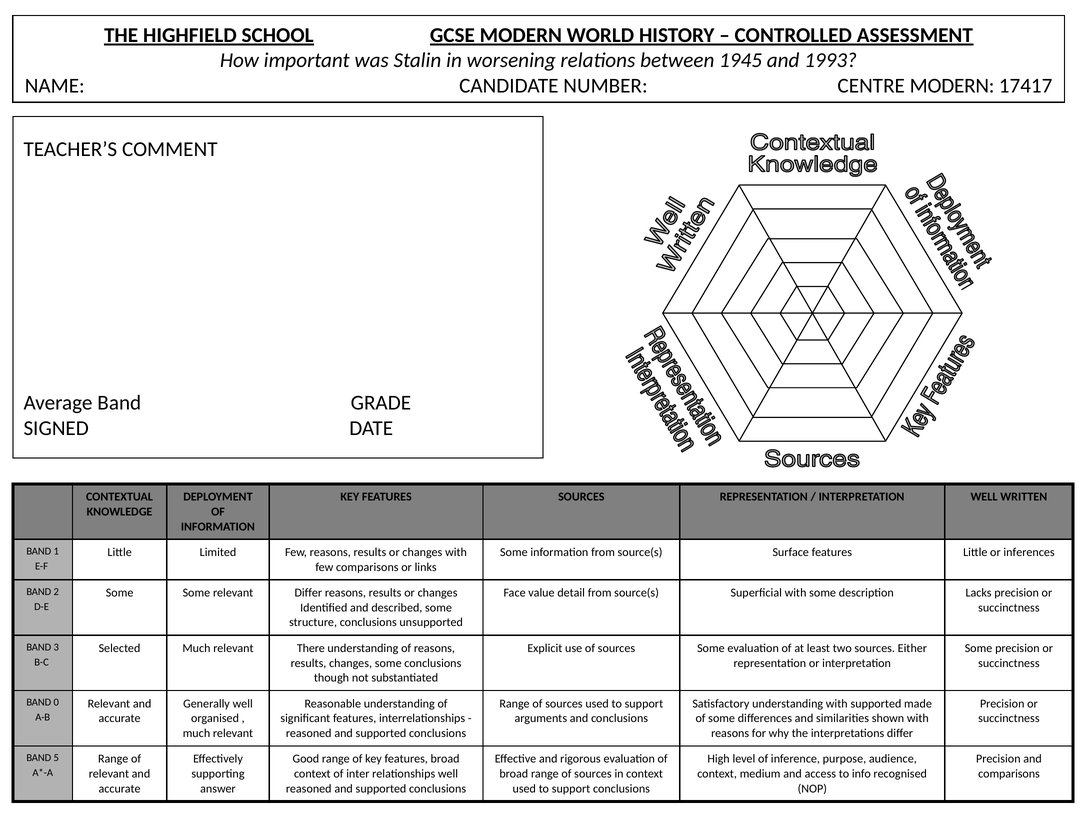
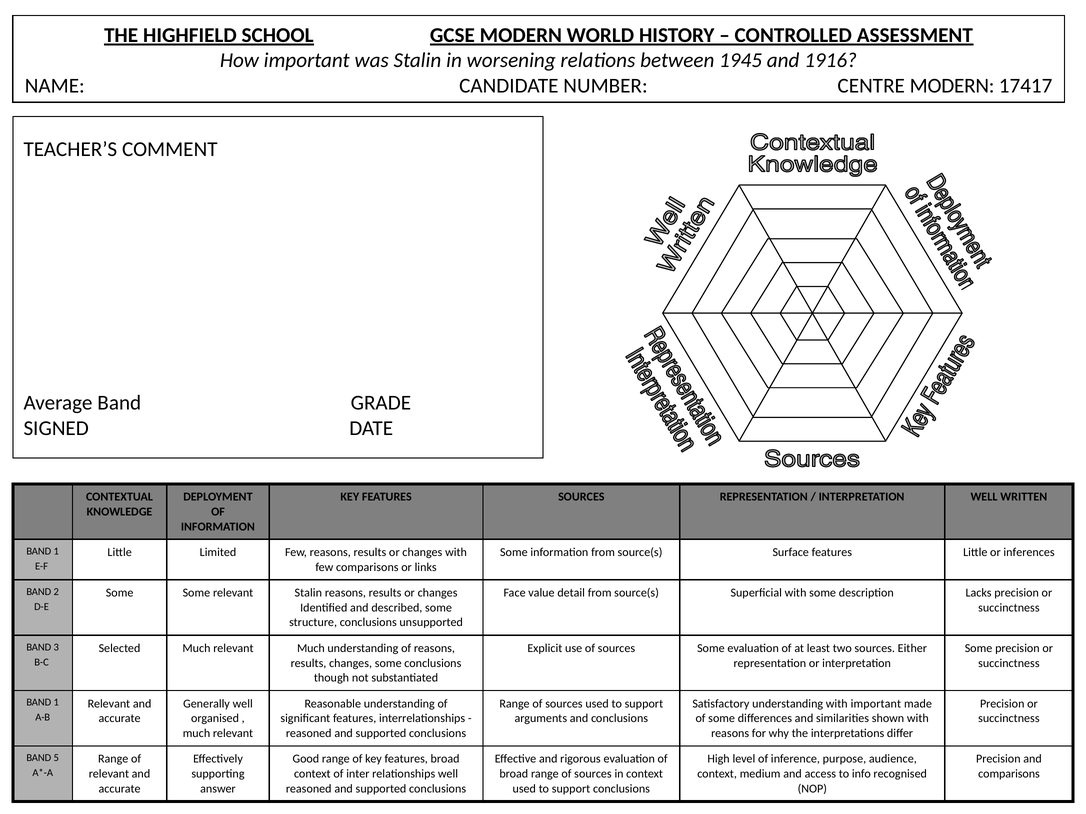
1993: 1993 -> 1916 (831, 60)
relevant Differ: Differ -> Stalin (308, 593)
relevant There: There -> Much (311, 649)
0: 0 -> 1 (56, 703)
with supported: supported -> important (876, 704)
